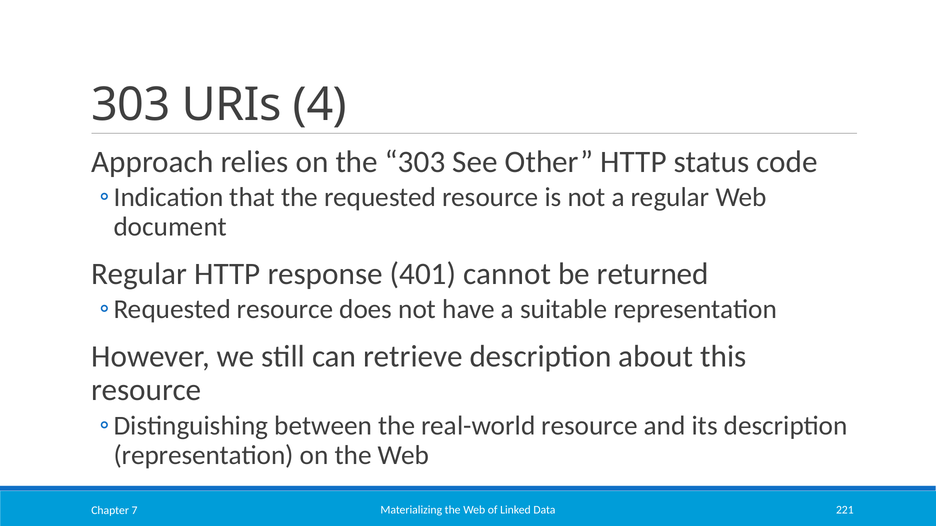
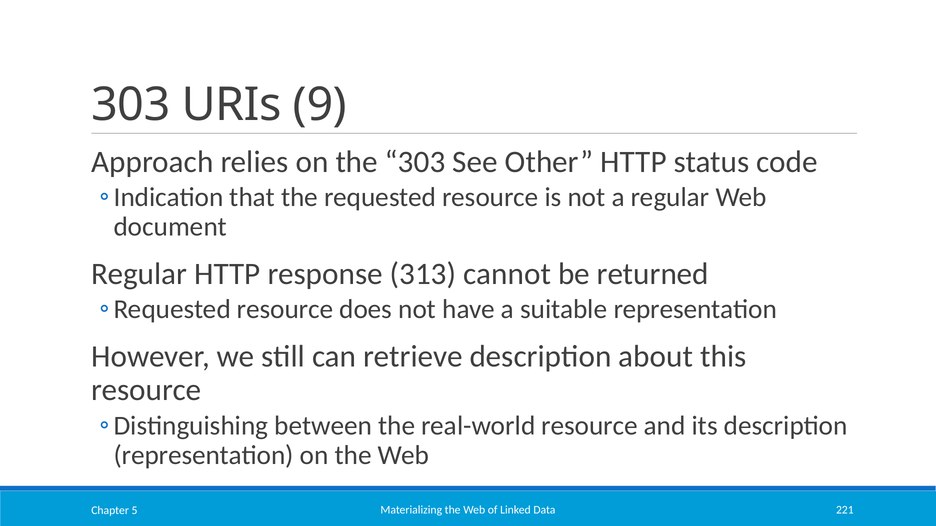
4: 4 -> 9 (320, 105)
401: 401 -> 313 (423, 274)
7: 7 -> 5 (135, 511)
